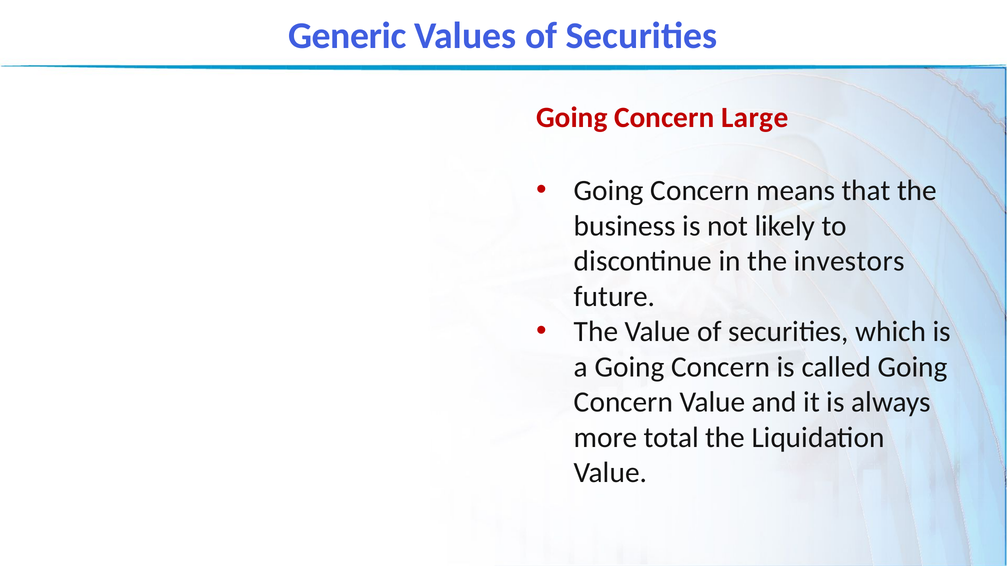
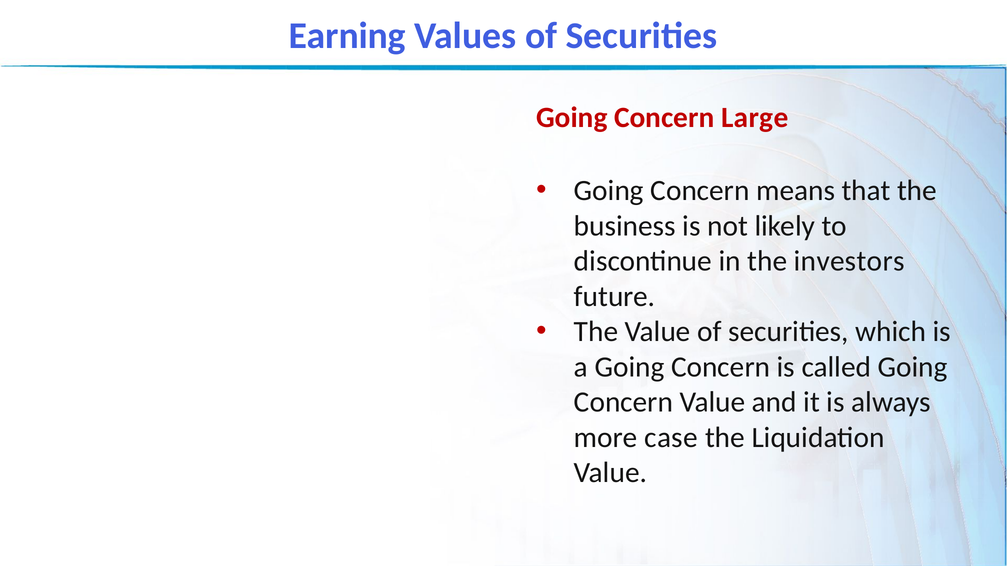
Generic: Generic -> Earning (347, 36)
total: total -> case (671, 438)
